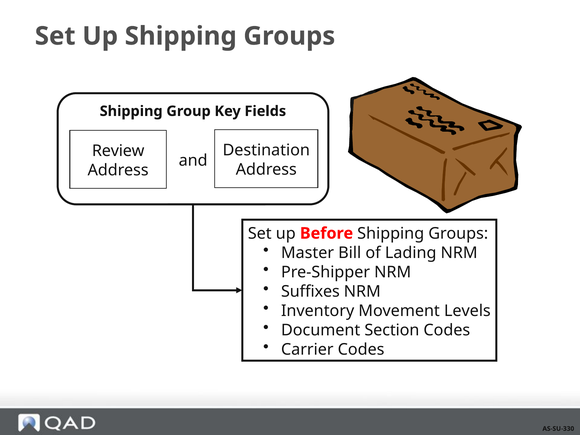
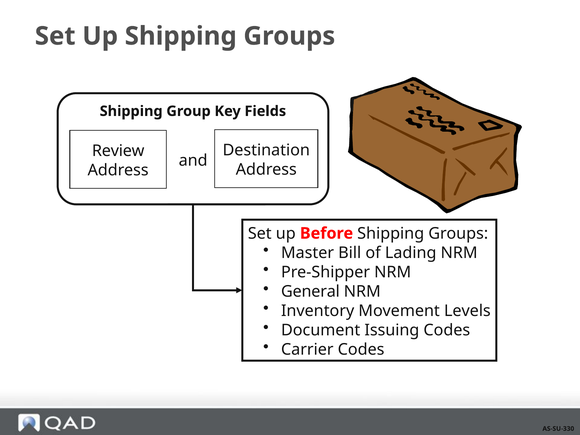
Suffixes: Suffixes -> General (310, 291)
Section: Section -> Issuing (392, 330)
